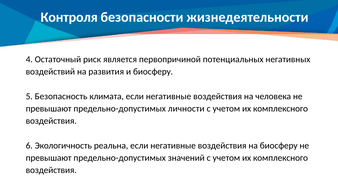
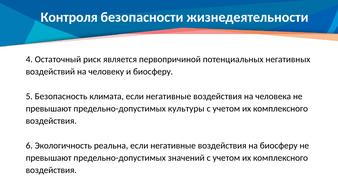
развития: развития -> человеку (106, 72)
личности: личности -> культуры (186, 109)
